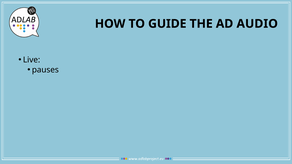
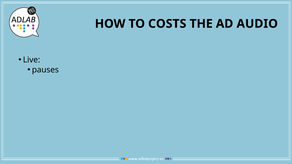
GUIDE: GUIDE -> COSTS (167, 24)
